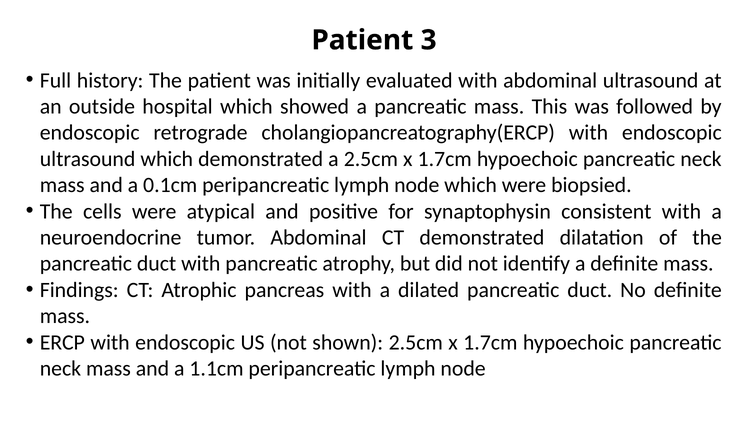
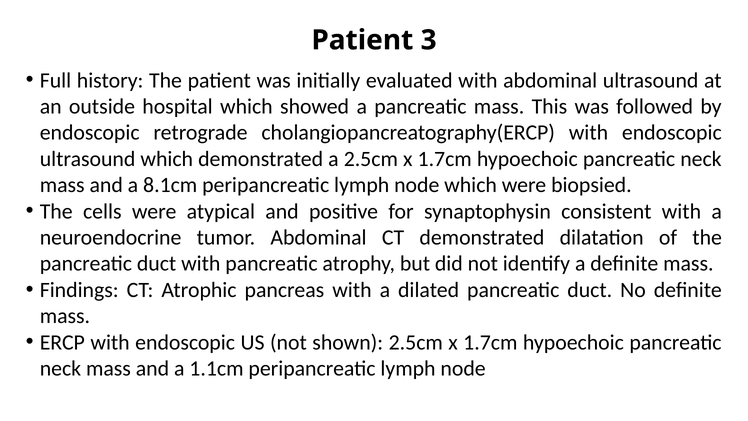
0.1cm: 0.1cm -> 8.1cm (170, 185)
